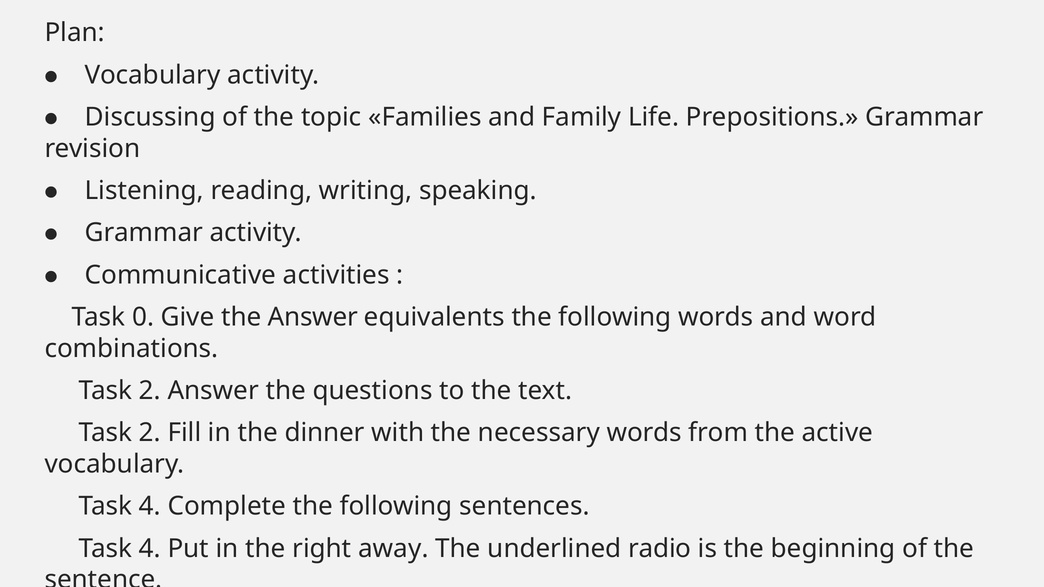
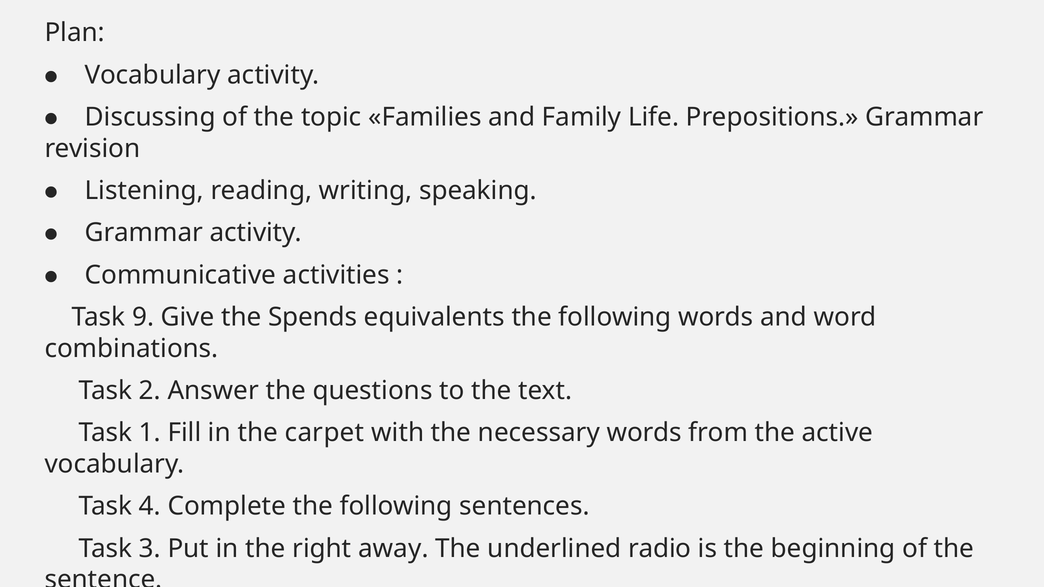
0: 0 -> 9 (143, 317)
the Answer: Answer -> Spends (313, 317)
2: 2 -> 1 (150, 433)
dinner: dinner -> carpet (325, 433)
4: 4 -> 3 (150, 549)
